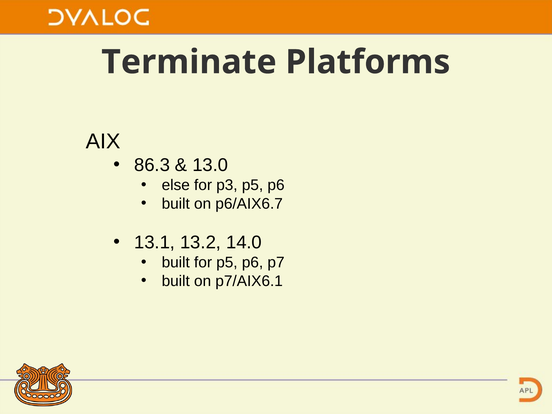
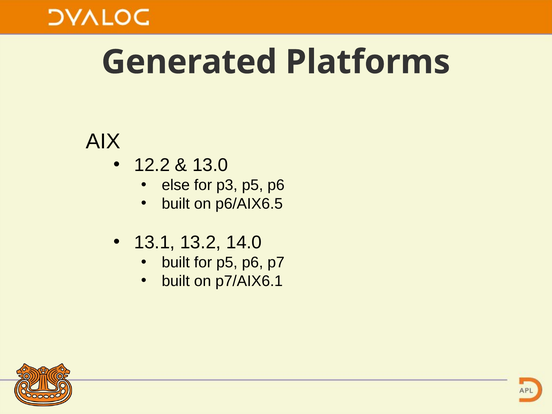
Terminate: Terminate -> Generated (189, 62)
86.3: 86.3 -> 12.2 (152, 165)
p6/AIX6.7: p6/AIX6.7 -> p6/AIX6.5 (249, 204)
